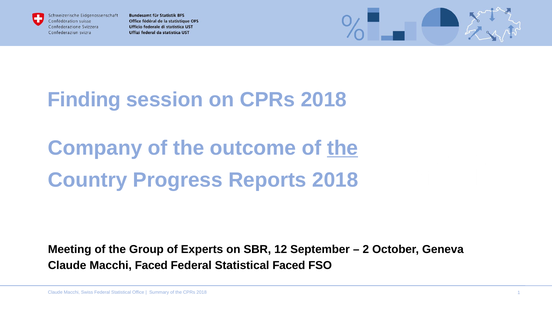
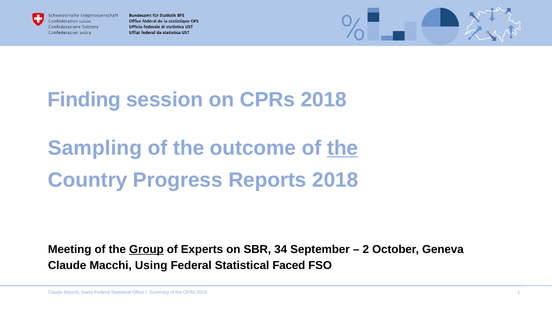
Company: Company -> Sampling (95, 148)
Group underline: none -> present (146, 250)
12: 12 -> 34 (281, 250)
Macchi Faced: Faced -> Using (151, 266)
